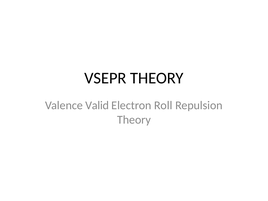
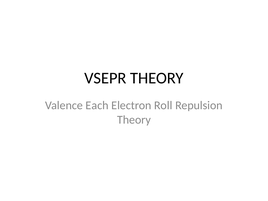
Valid: Valid -> Each (97, 105)
